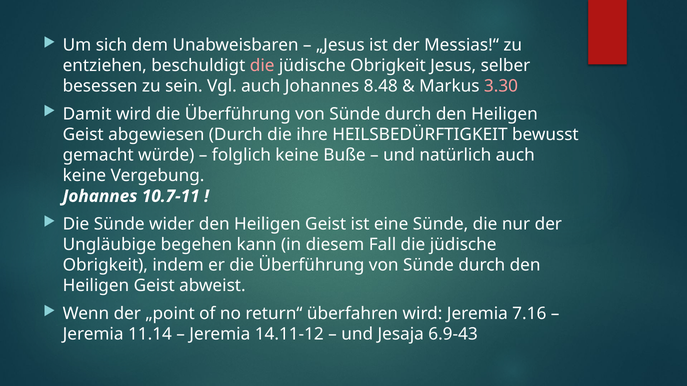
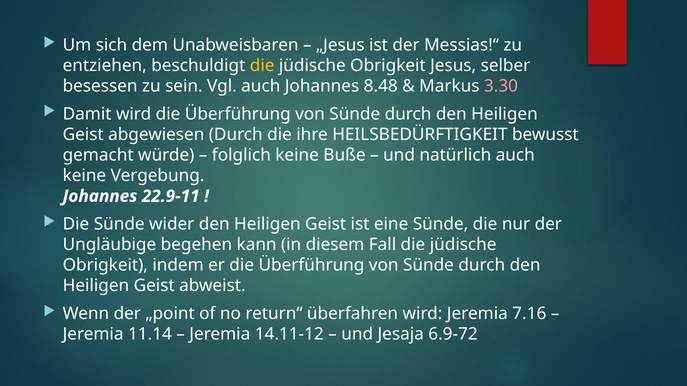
die colour: pink -> yellow (262, 66)
10.7-11: 10.7-11 -> 22.9-11 (171, 196)
6.9-43: 6.9-43 -> 6.9-72 (453, 334)
